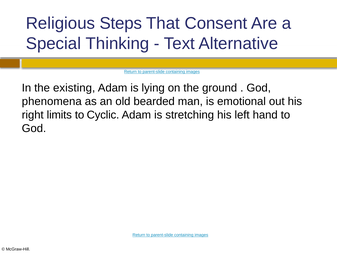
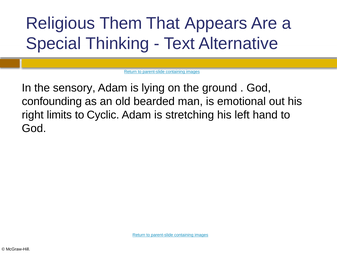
Steps: Steps -> Them (121, 23)
Consent: Consent -> Appears (216, 23)
existing: existing -> sensory (74, 88)
phenomena: phenomena -> confounding (52, 101)
